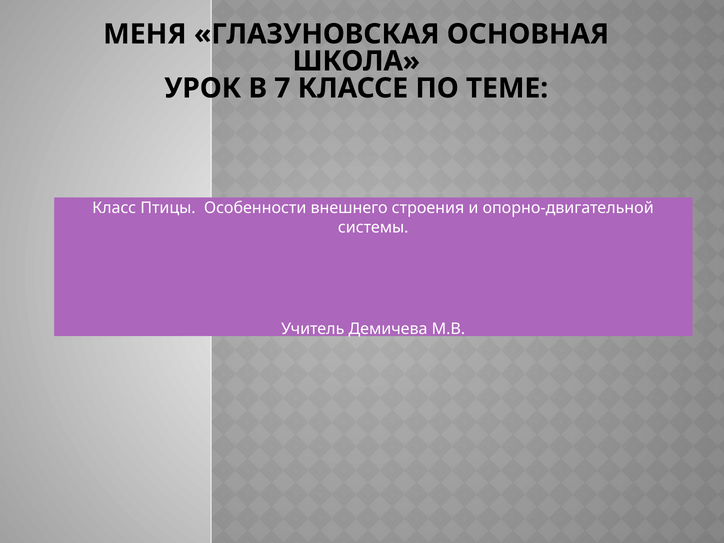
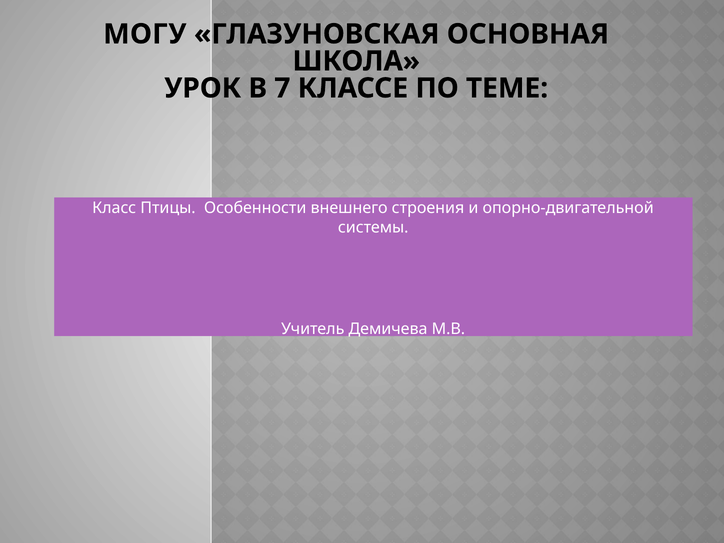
МЕНЯ: МЕНЯ -> МОГУ (145, 34)
